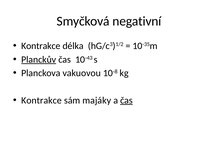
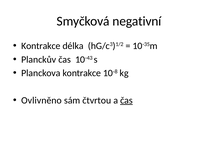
Planckův underline: present -> none (39, 59)
Planckova vakuovou: vakuovou -> kontrakce (82, 73)
Kontrakce: Kontrakce -> Ovlivněno (42, 100)
majáky: majáky -> čtvrtou (97, 100)
